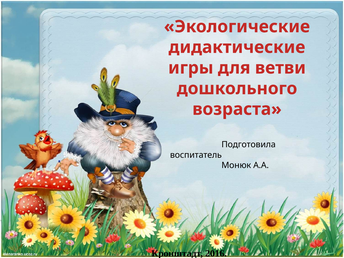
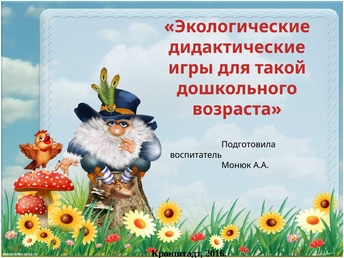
ветви: ветви -> такой (280, 68)
